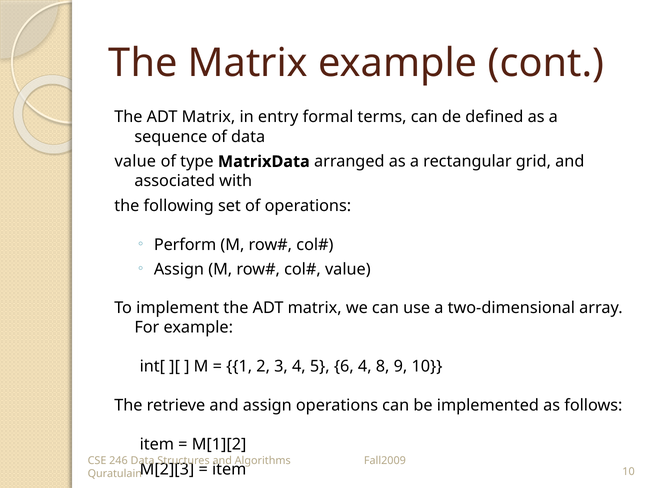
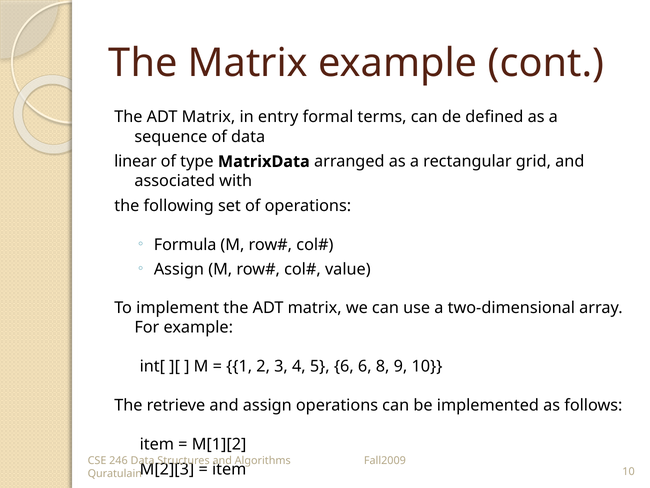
value: value -> linear (135, 161)
Perform: Perform -> Formula (185, 244)
6 4: 4 -> 6 (365, 366)
